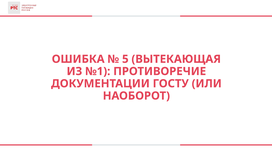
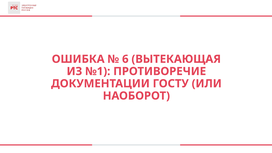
5: 5 -> 6 (125, 59)
